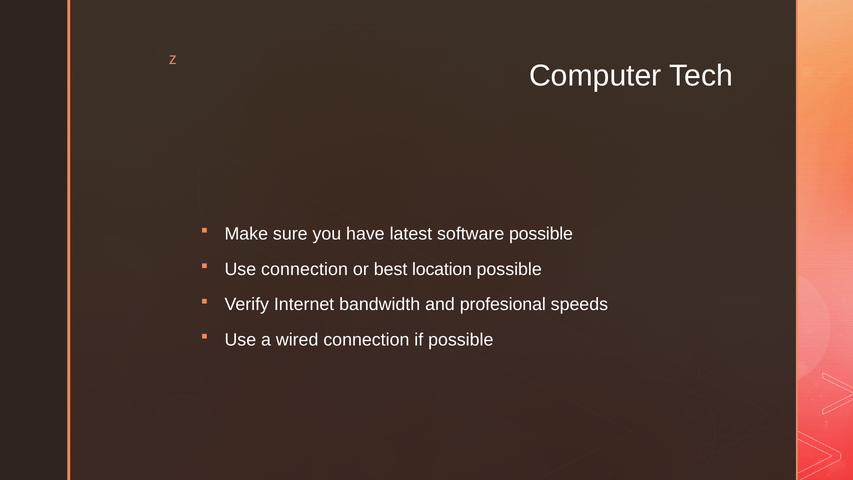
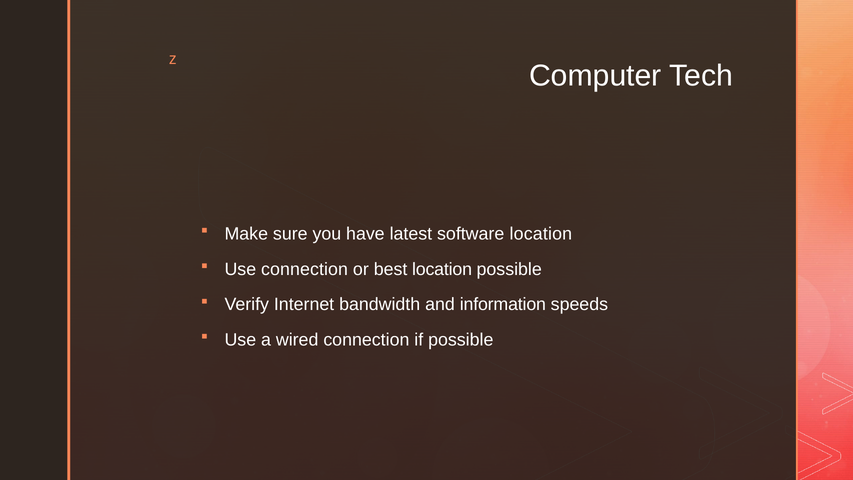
software possible: possible -> location (541, 234)
profesional: profesional -> information (503, 304)
